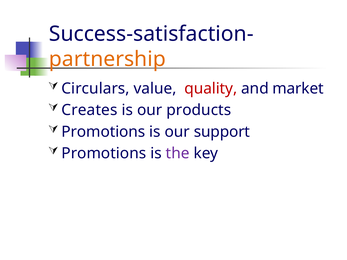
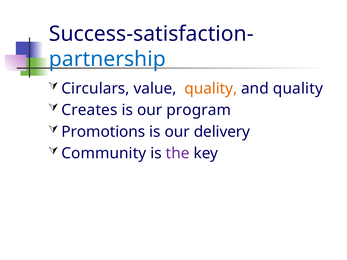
partnership colour: orange -> blue (107, 59)
quality colour: red -> orange (211, 89)
and market: market -> quality (298, 89)
products: products -> program (199, 110)
support: support -> delivery (222, 132)
Promotions: Promotions -> Community (104, 153)
